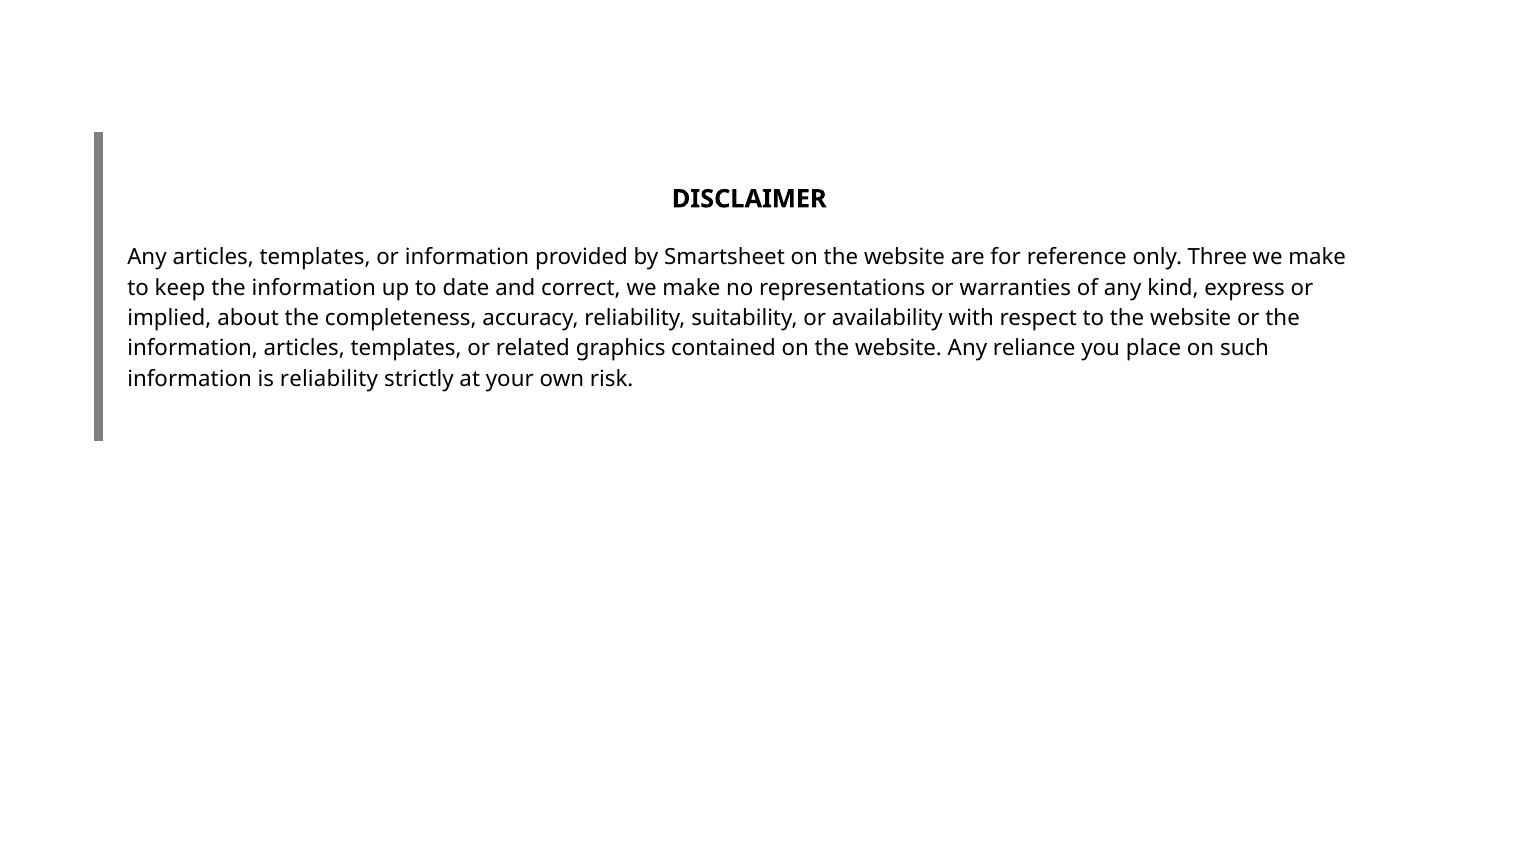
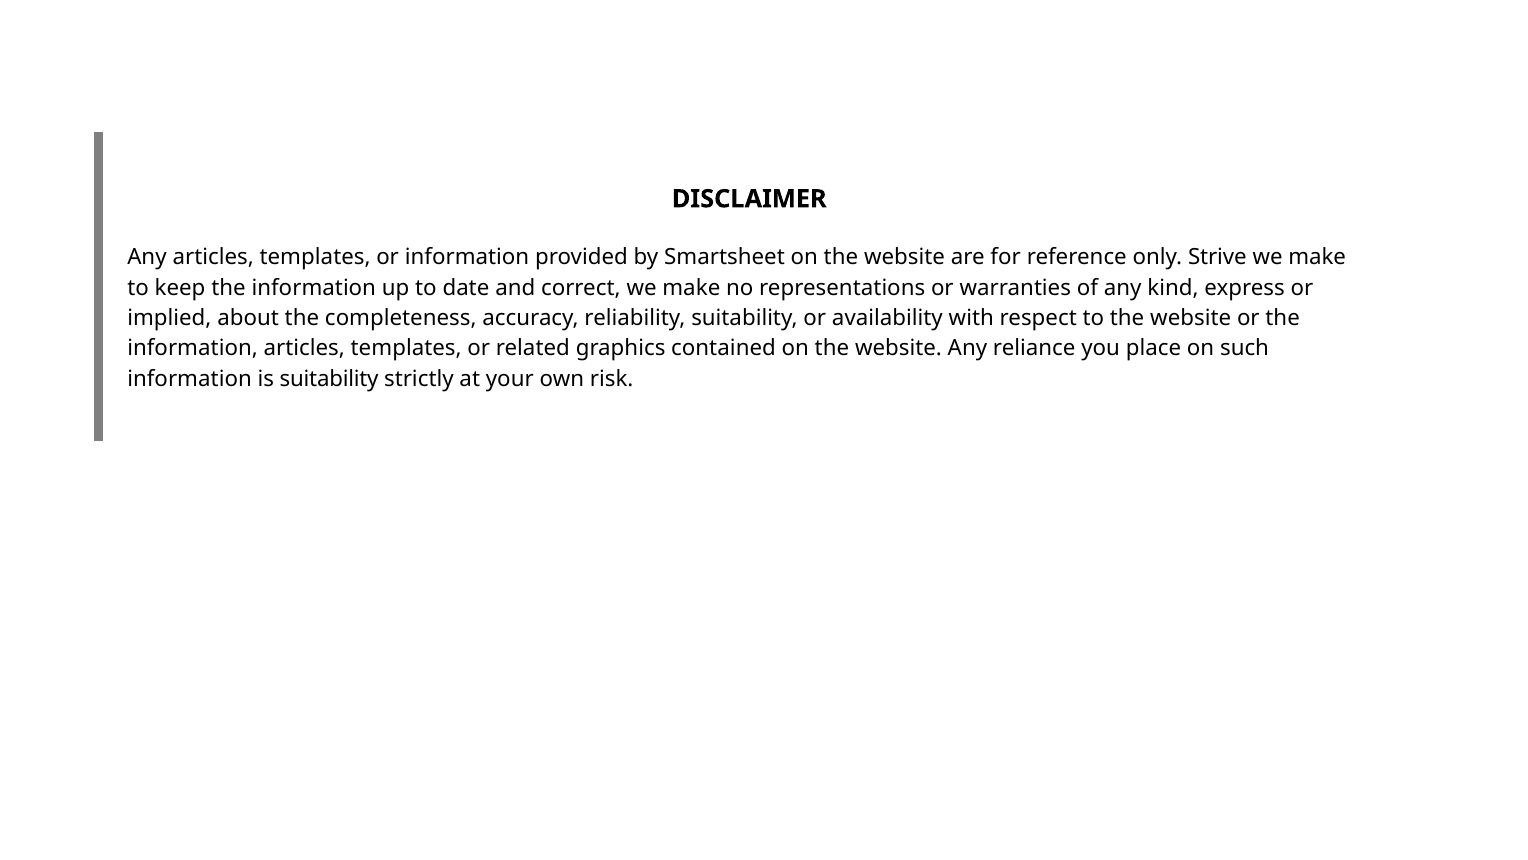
Three: Three -> Strive (1217, 257)
is reliability: reliability -> suitability (329, 379)
